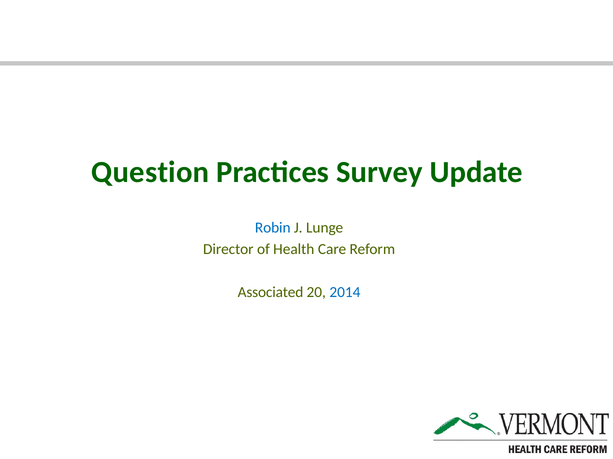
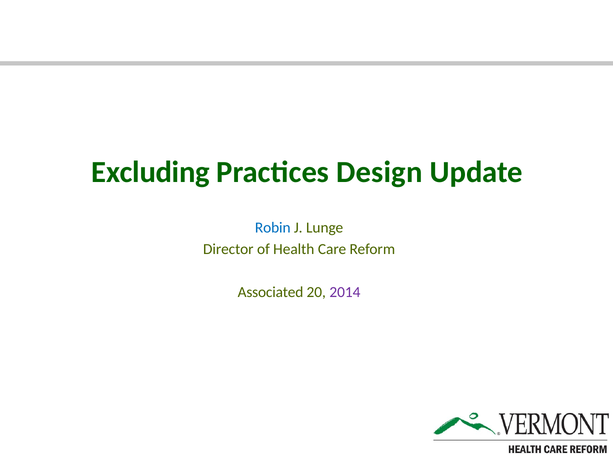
Question: Question -> Excluding (151, 173)
Survey: Survey -> Design (379, 173)
2014 colour: blue -> purple (345, 292)
